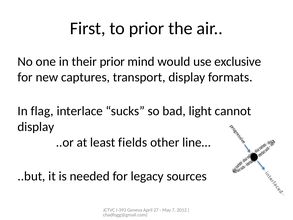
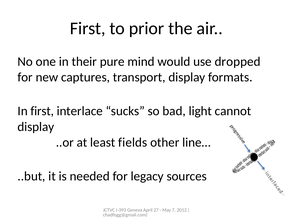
their prior: prior -> pure (112, 61)
exclusive: exclusive -> dropped (238, 61)
In flag: flag -> first (42, 111)
